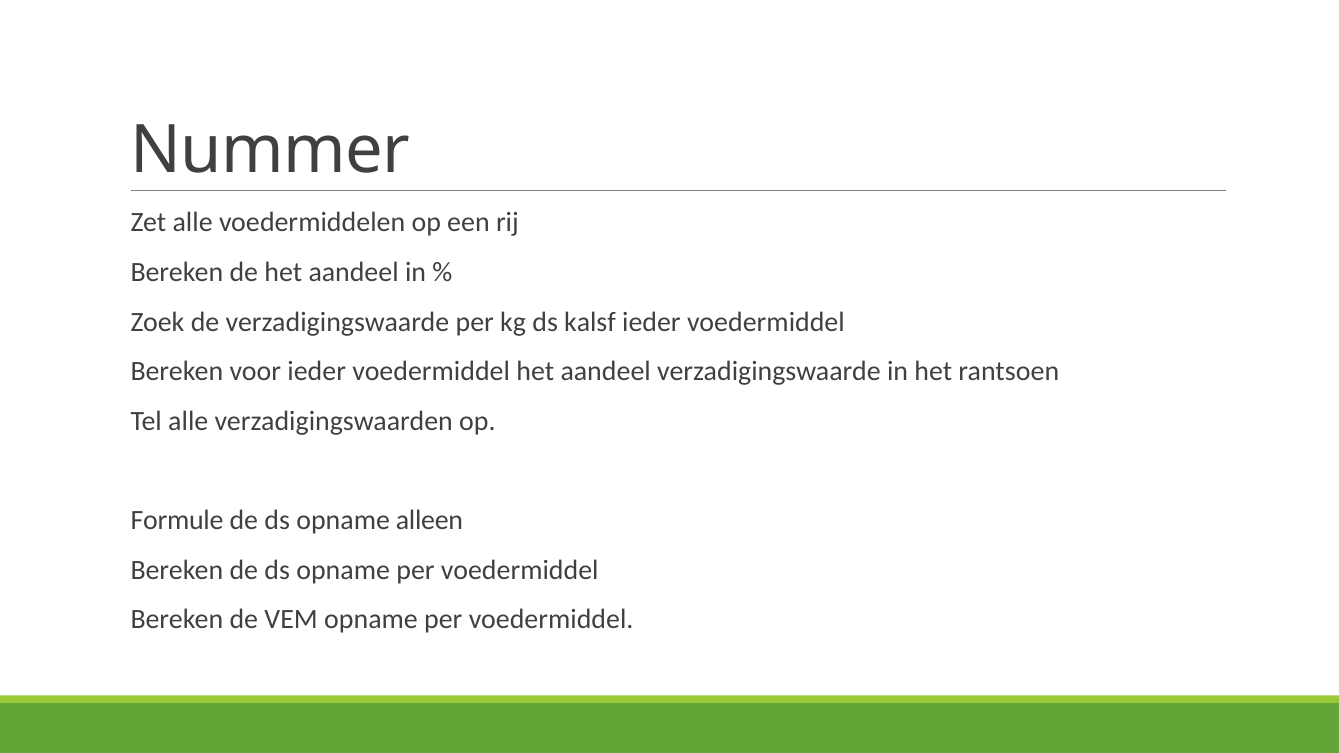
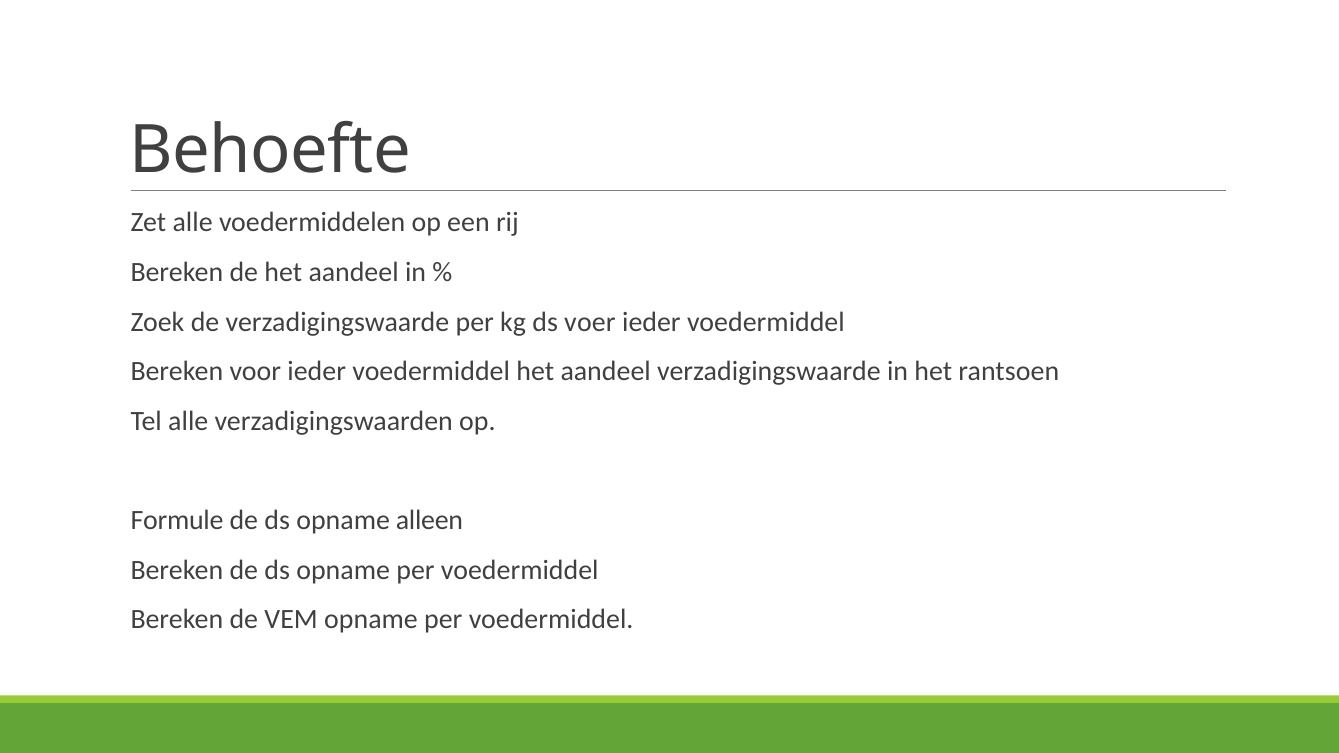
Nummer: Nummer -> Behoefte (270, 150)
kalsf: kalsf -> voer (590, 322)
